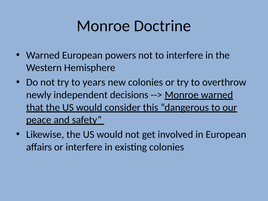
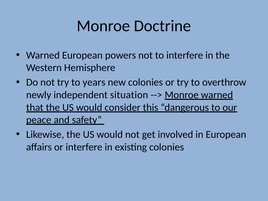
decisions: decisions -> situation (129, 95)
